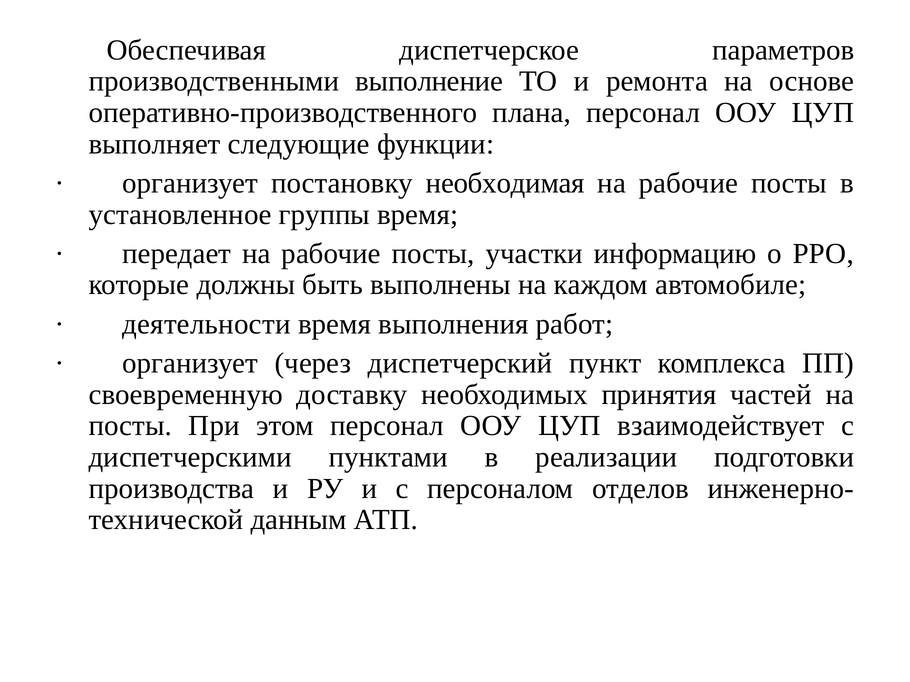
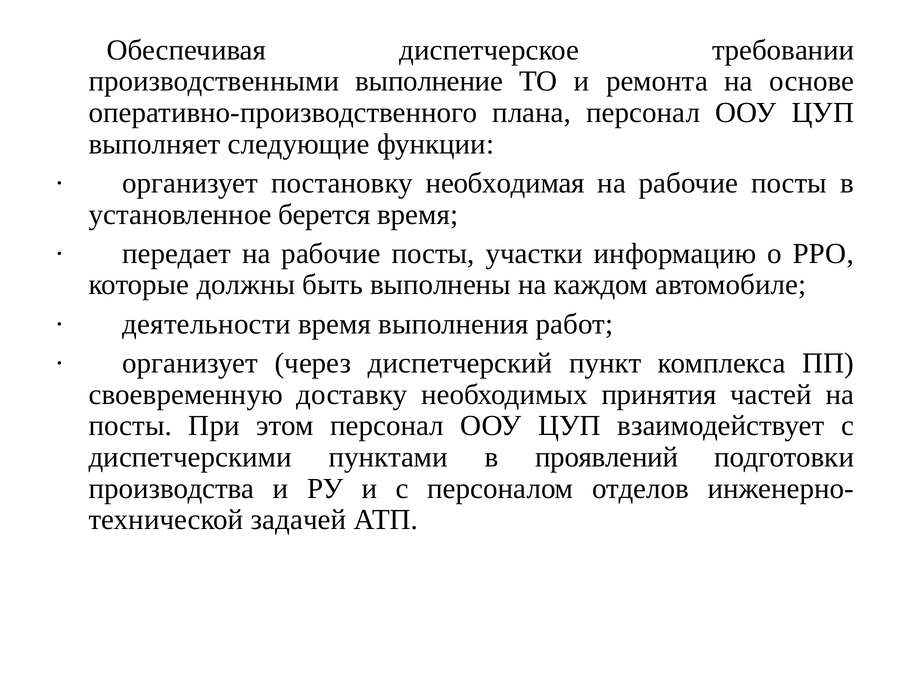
параметров: параметров -> требовании (783, 50)
группы: группы -> берется (325, 215)
реализации: реализации -> проявлений (607, 458)
данным: данным -> задачей (299, 520)
